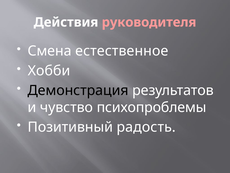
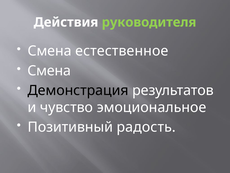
руководителя colour: pink -> light green (149, 22)
Хобби: Хобби -> Смена (49, 71)
психопроблемы: психопроблемы -> эмоциональное (151, 107)
